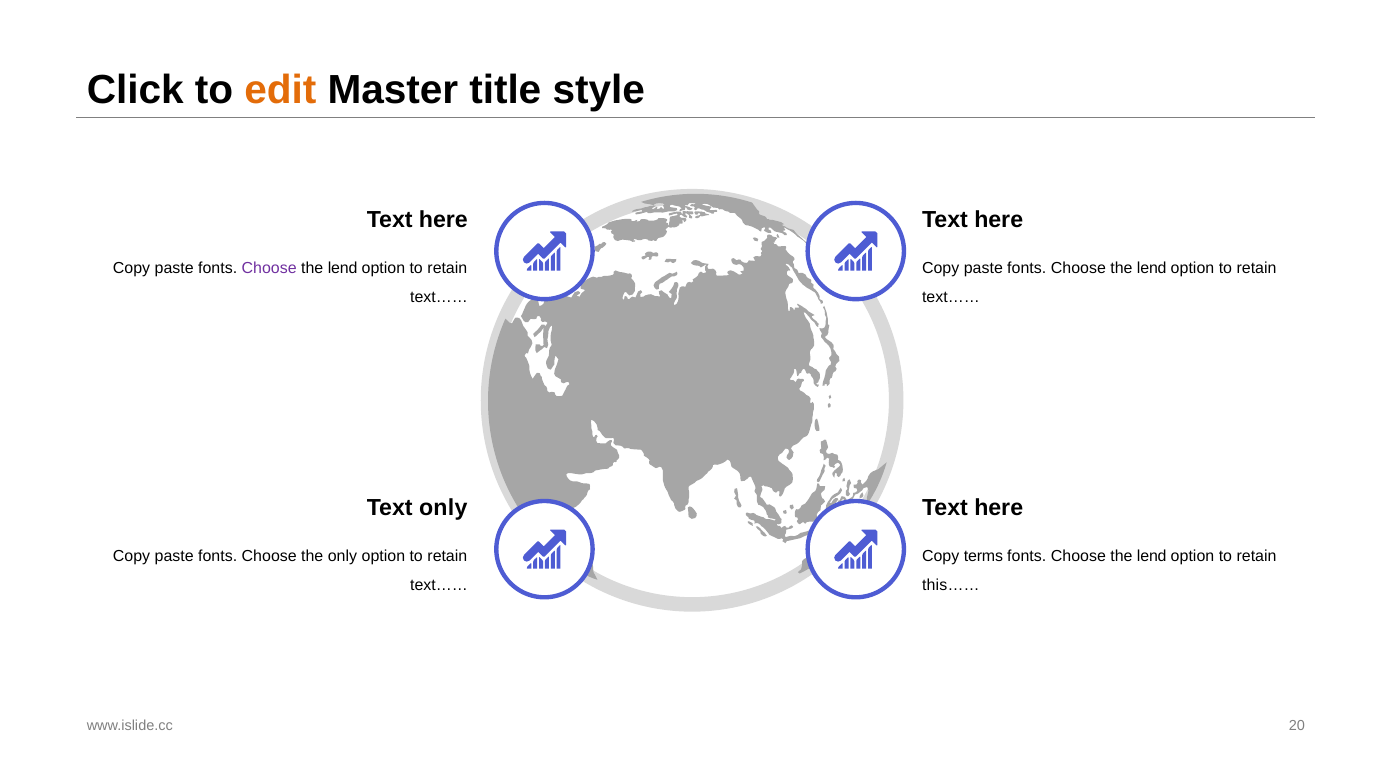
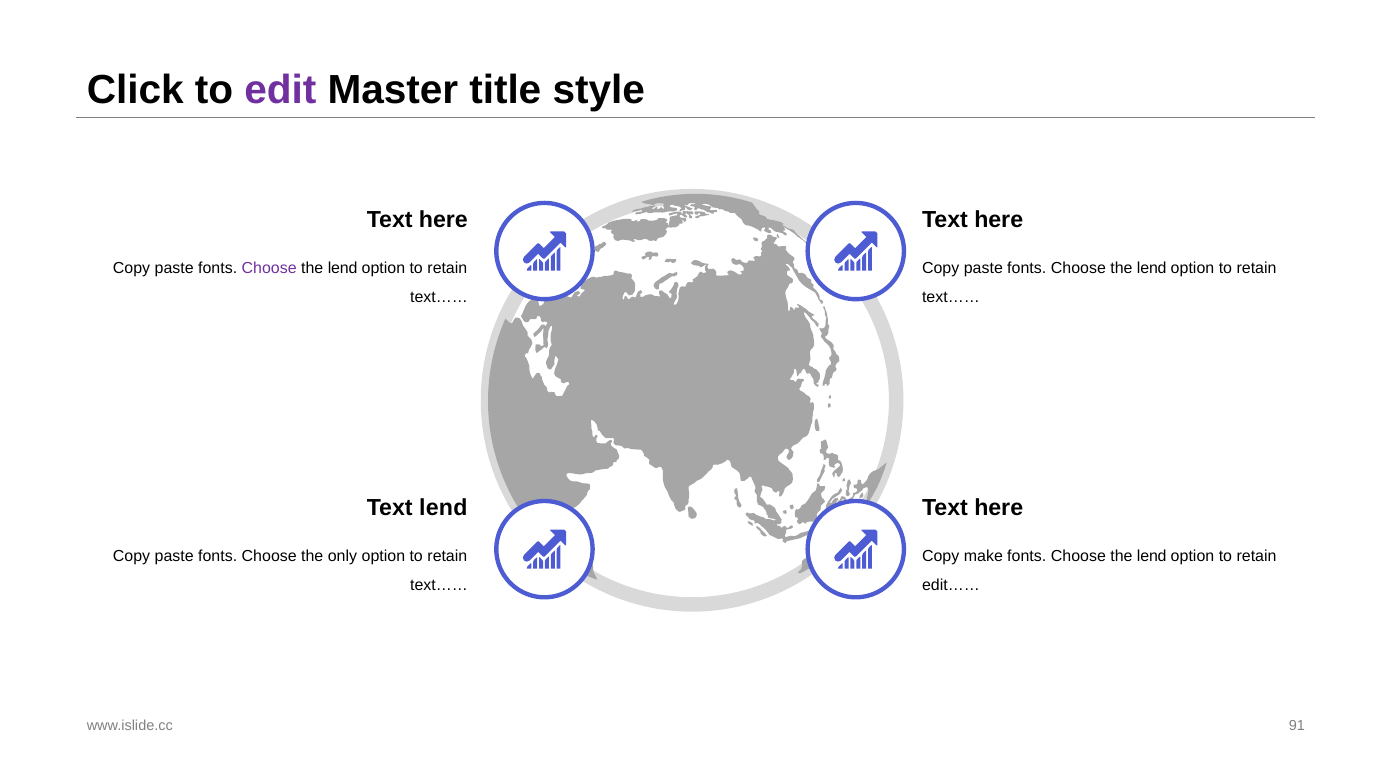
edit colour: orange -> purple (280, 90)
Text only: only -> lend (443, 508)
terms: terms -> make (983, 556)
this……: this…… -> edit…… (951, 585)
20: 20 -> 91 (1297, 725)
